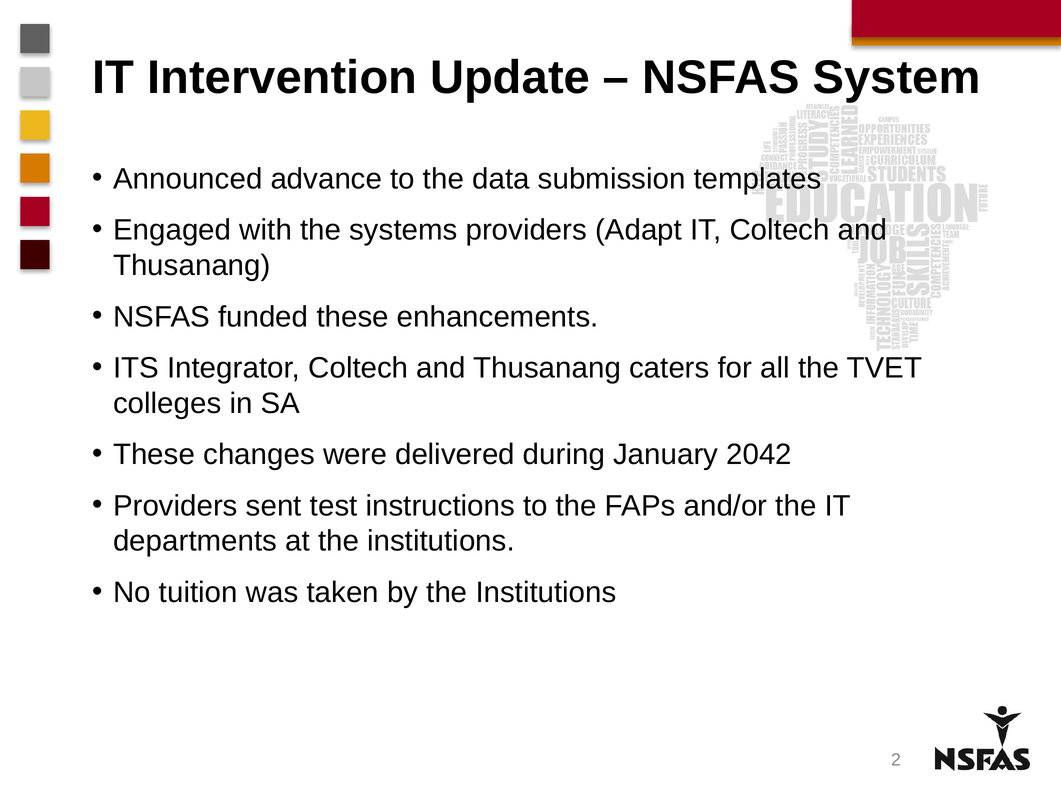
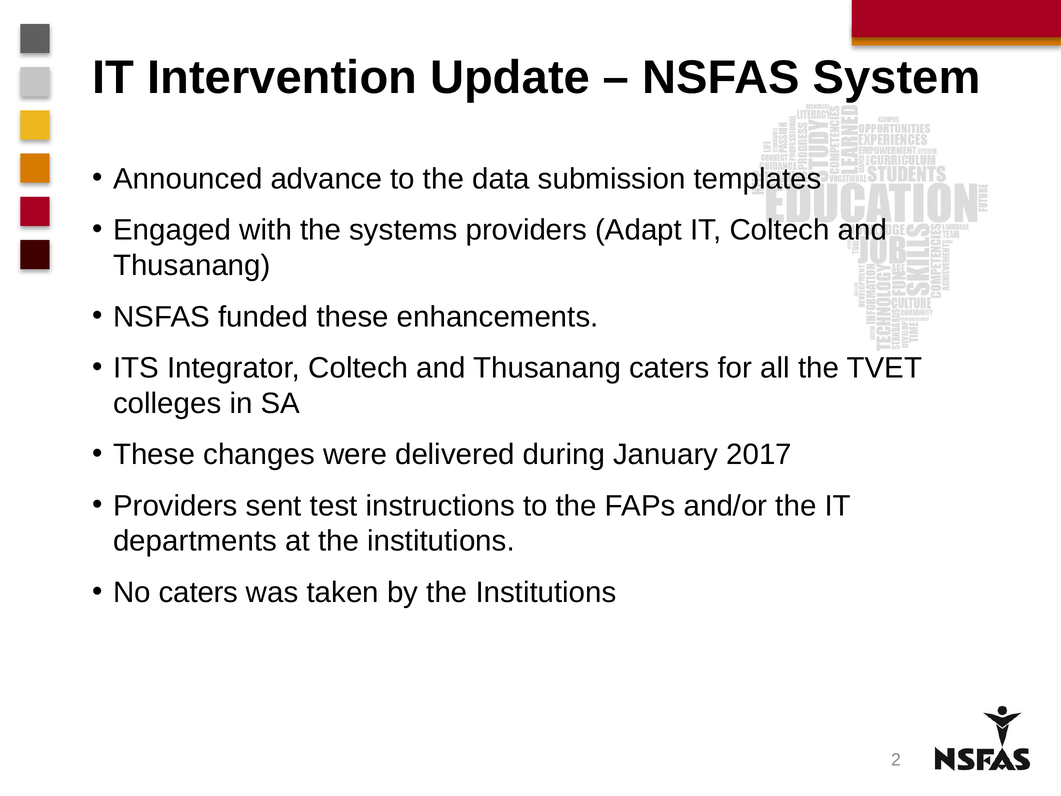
2042: 2042 -> 2017 (759, 454)
No tuition: tuition -> caters (198, 592)
